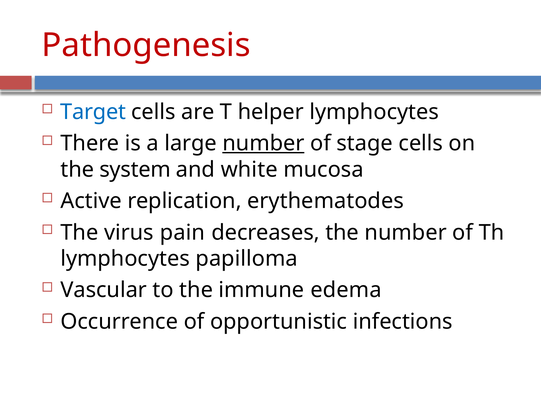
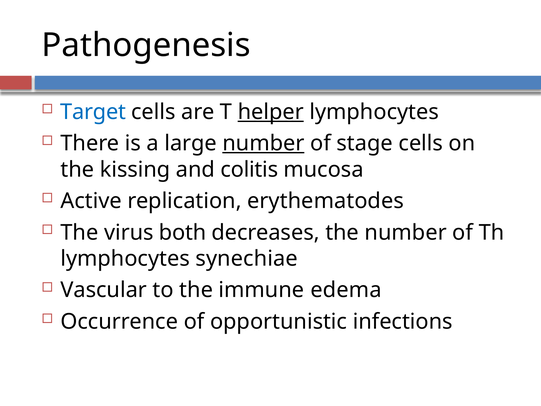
Pathogenesis colour: red -> black (146, 45)
helper underline: none -> present (271, 112)
system: system -> kissing (135, 170)
white: white -> colitis (249, 170)
pain: pain -> both (183, 232)
papilloma: papilloma -> synechiae (247, 258)
